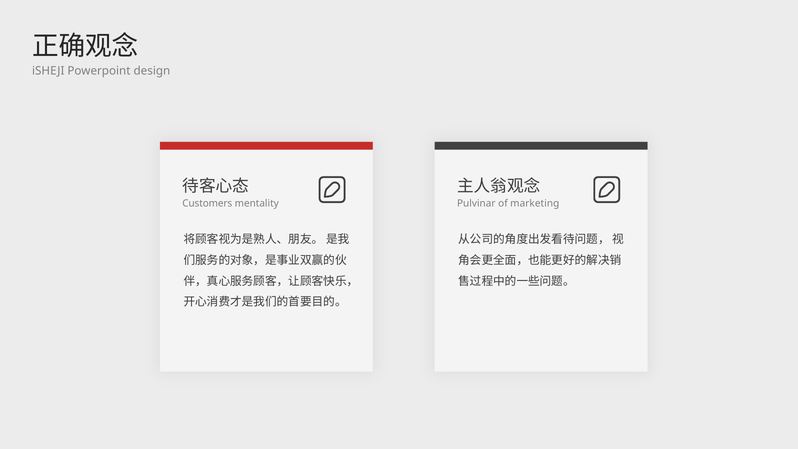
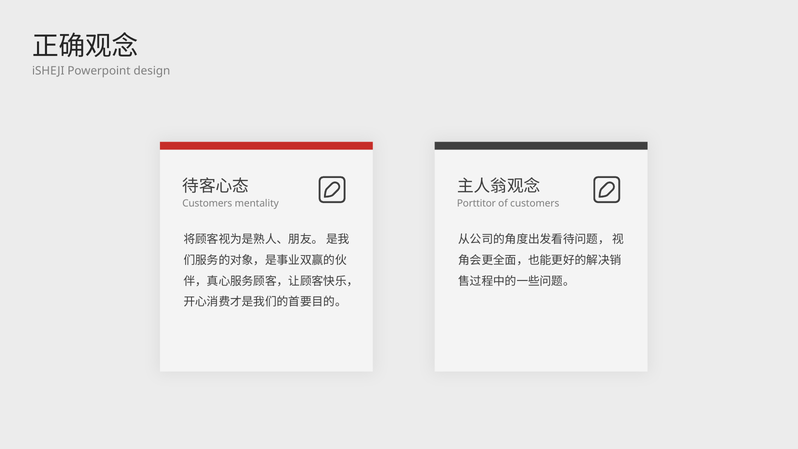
Pulvinar: Pulvinar -> Porttitor (476, 204)
of marketing: marketing -> customers (535, 204)
